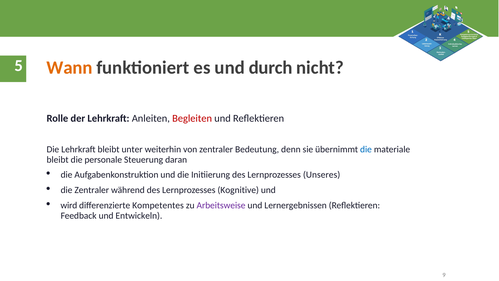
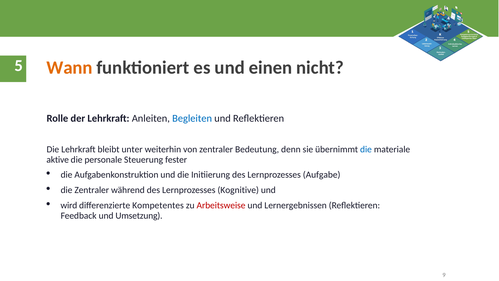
durch: durch -> einen (271, 67)
Begleiten colour: red -> blue (192, 118)
bleibt: bleibt -> aktive (58, 159)
daran: daran -> fester (176, 159)
Unseres: Unseres -> Aufgabe (322, 175)
Arbeitsweise colour: purple -> red (221, 205)
Entwickeln: Entwickeln -> Umsetzung (139, 215)
